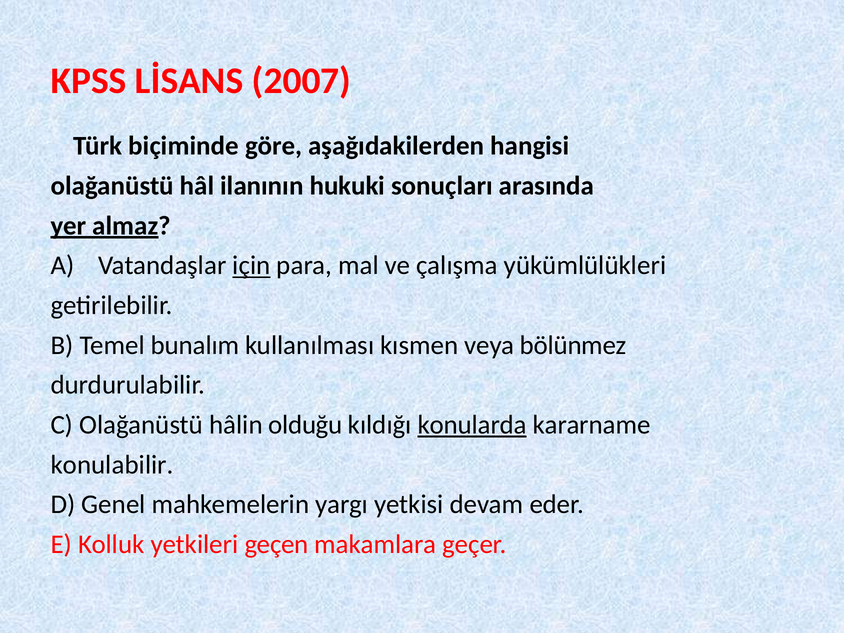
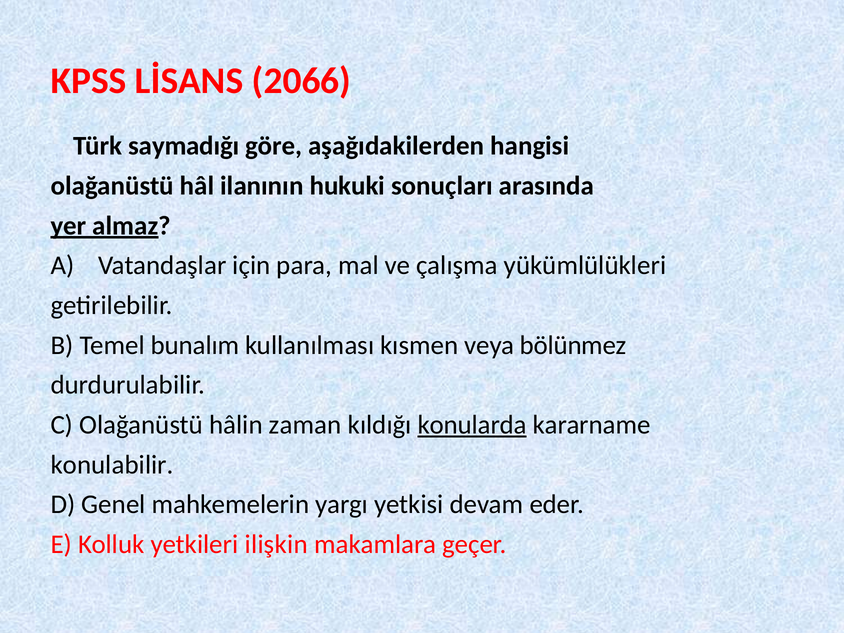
2007: 2007 -> 2066 (301, 81)
biçiminde: biçiminde -> saymadığı (184, 146)
için underline: present -> none (251, 266)
olduğu: olduğu -> zaman (305, 425)
geçen: geçen -> ilişkin (276, 544)
